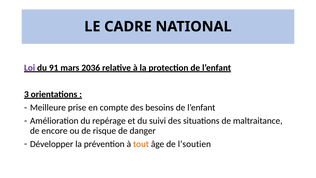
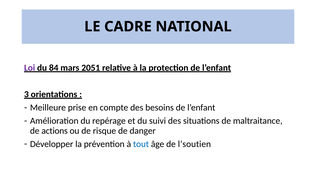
91: 91 -> 84 (54, 68)
2036: 2036 -> 2051 (91, 68)
encore: encore -> actions (55, 131)
tout colour: orange -> blue (141, 144)
